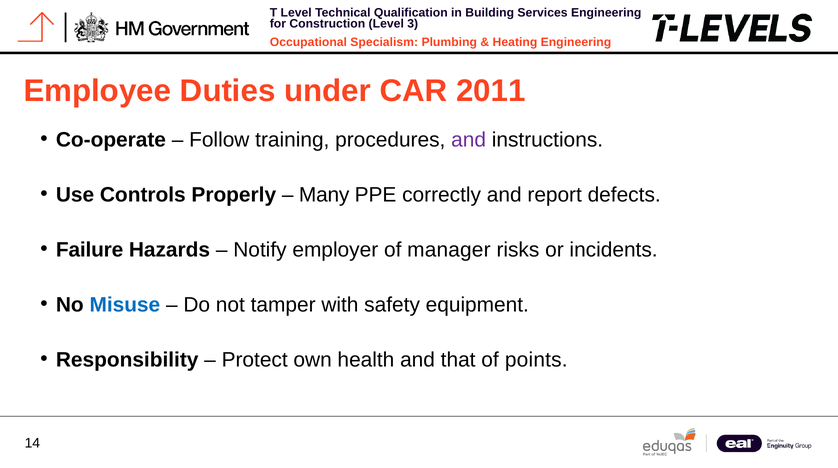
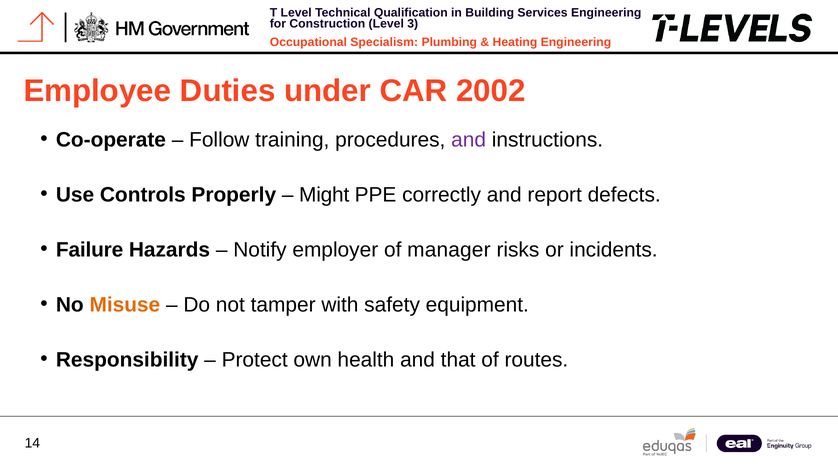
2011: 2011 -> 2002 (491, 91)
Many: Many -> Might (324, 195)
Misuse colour: blue -> orange (125, 305)
points: points -> routes (536, 360)
